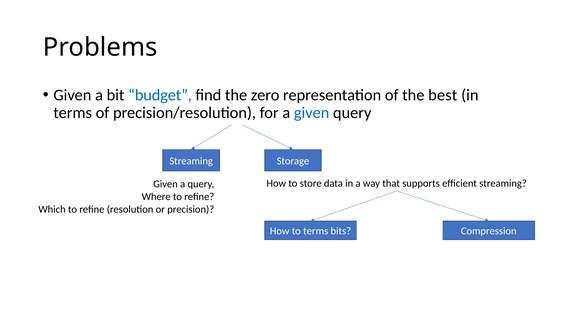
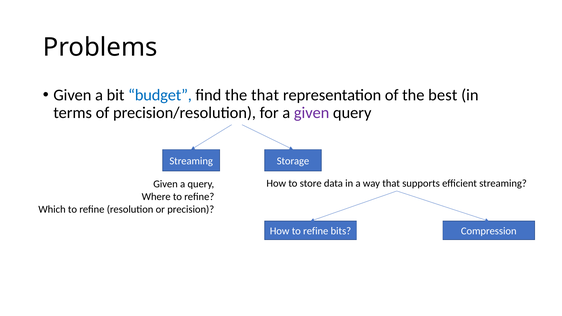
the zero: zero -> that (265, 95)
given colour: blue -> purple (312, 113)
How to terms: terms -> refine (316, 231)
